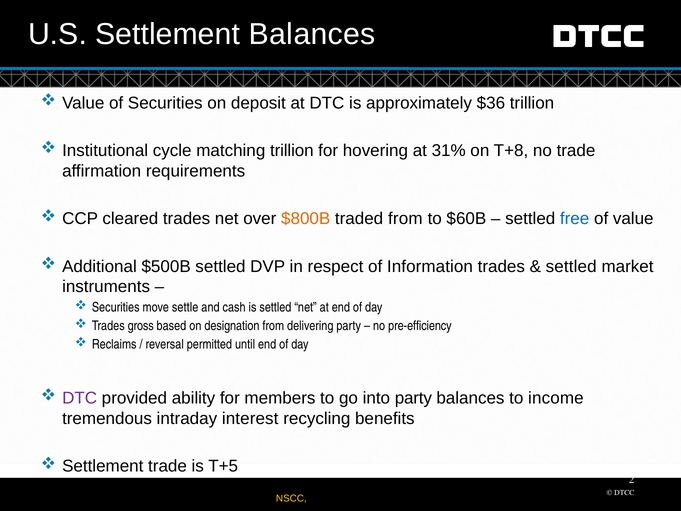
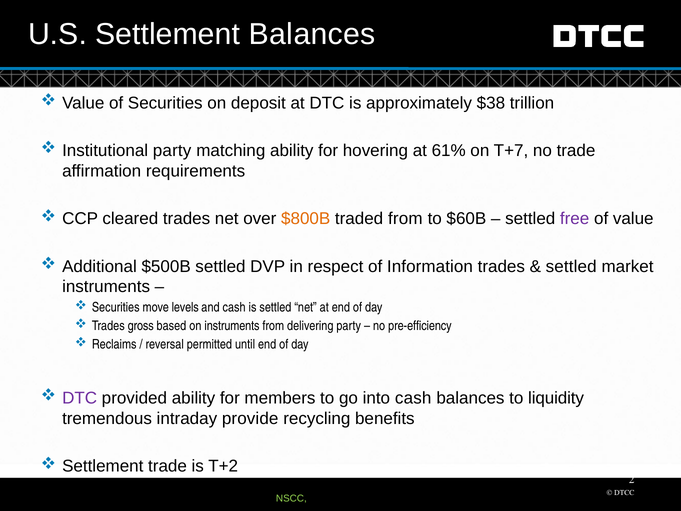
$36: $36 -> $38 (491, 103)
Institutional cycle: cycle -> party (172, 151)
matching trillion: trillion -> ability (292, 151)
31%: 31% -> 61% (449, 151)
T+8: T+8 -> T+7 (511, 151)
free colour: blue -> purple (575, 219)
settle: settle -> levels (185, 307)
on designation: designation -> instruments (232, 326)
into party: party -> cash (413, 398)
income: income -> liquidity (556, 398)
interest: interest -> provide (250, 418)
T+5: T+5 -> T+2 (223, 466)
NSCC colour: yellow -> light green (291, 498)
